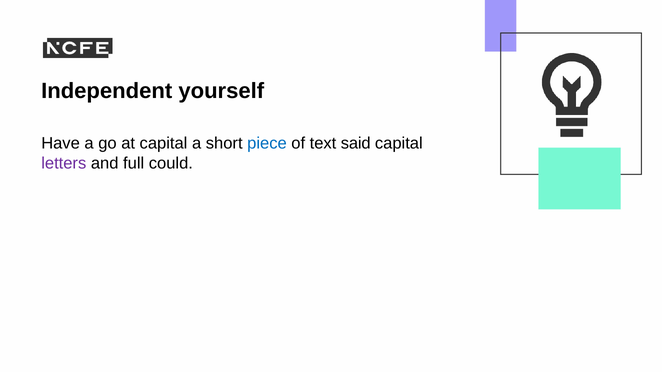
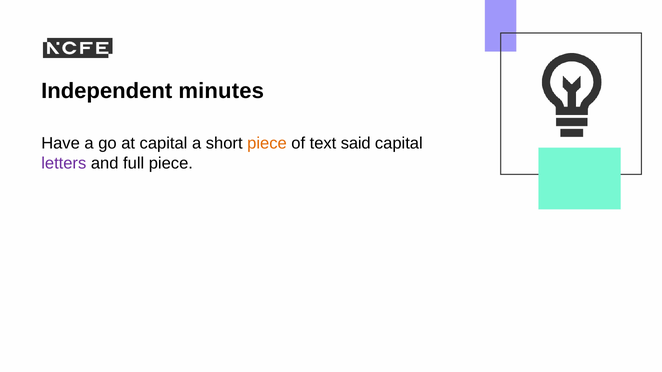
yourself: yourself -> minutes (221, 91)
piece colour: blue -> orange (267, 143)
full could: could -> piece (171, 163)
